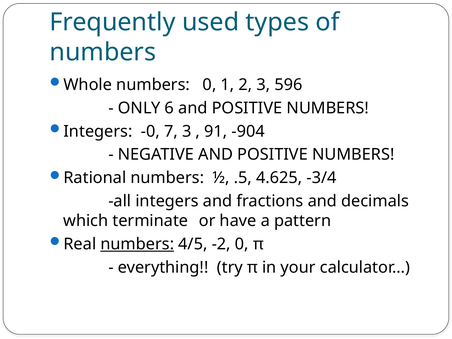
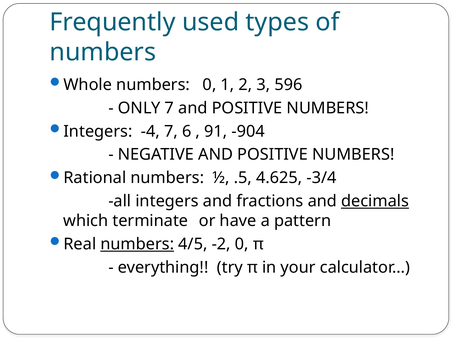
ONLY 6: 6 -> 7 (169, 108)
-0: -0 -> -4 (150, 131)
7 3: 3 -> 6 (187, 131)
decimals underline: none -> present (375, 201)
